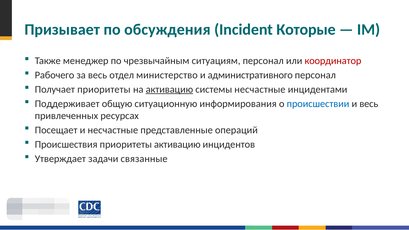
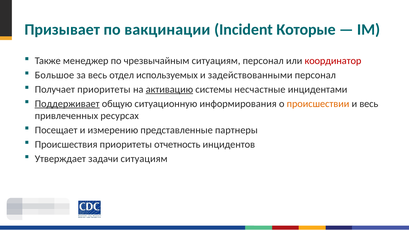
обсуждения: обсуждения -> вакцинации (167, 30)
Рабочего: Рабочего -> Большое (54, 75)
министерство: министерство -> используемых (167, 75)
административного: административного -> задействованными (250, 75)
Поддерживает underline: none -> present (67, 104)
происшествии colour: blue -> orange (318, 104)
и несчастные: несчастные -> измерению (113, 130)
операций: операций -> партнеры (236, 130)
приоритеты активацию: активацию -> отчетность (177, 145)
задачи связанные: связанные -> ситуациям (144, 159)
